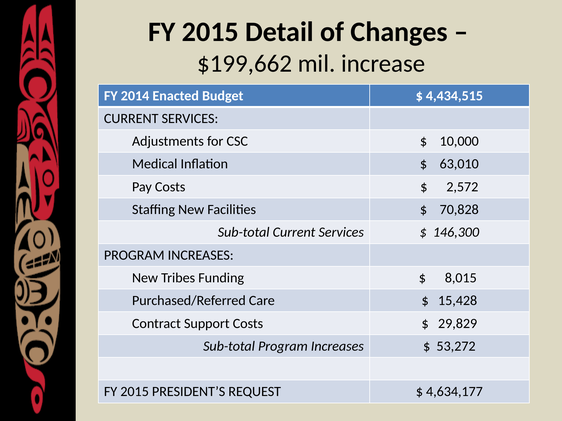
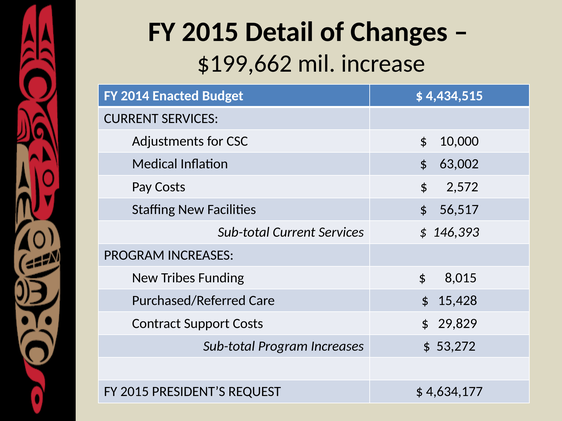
63,010: 63,010 -> 63,002 (459, 164)
70,828: 70,828 -> 56,517 (459, 210)
146,300: 146,300 -> 146,393 (456, 233)
